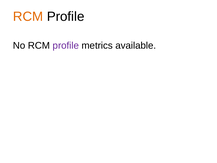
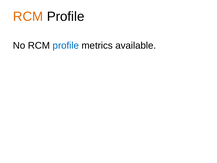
profile colour: purple -> blue (66, 46)
